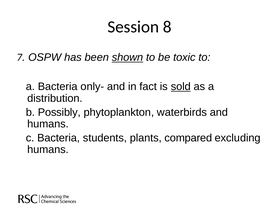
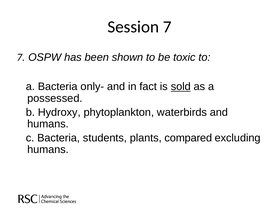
Session 8: 8 -> 7 (167, 27)
shown underline: present -> none (128, 57)
distribution: distribution -> possessed (55, 98)
Possibly: Possibly -> Hydroxy (59, 112)
